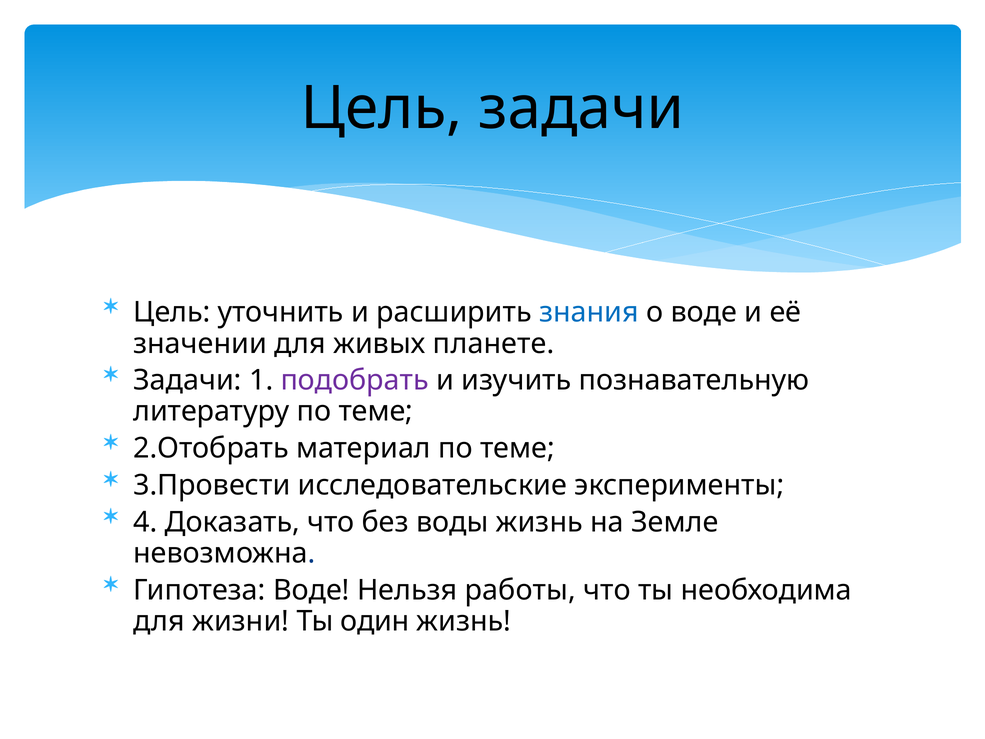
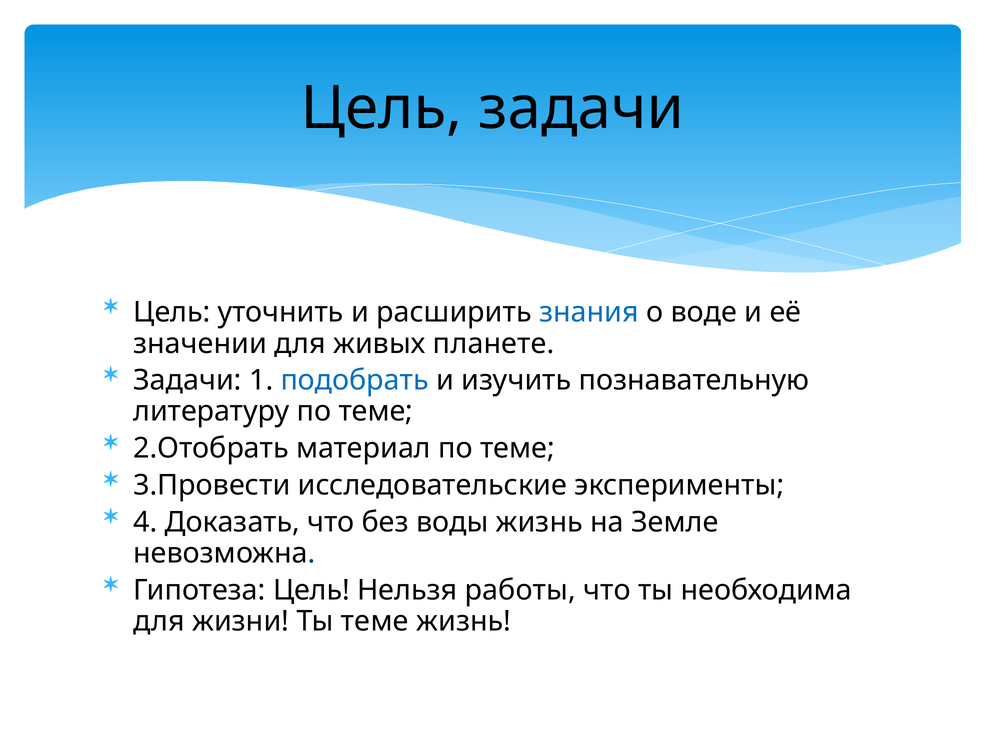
подобрать colour: purple -> blue (355, 380)
Гипотеза Воде: Воде -> Цель (311, 590)
Ты один: один -> теме (375, 621)
